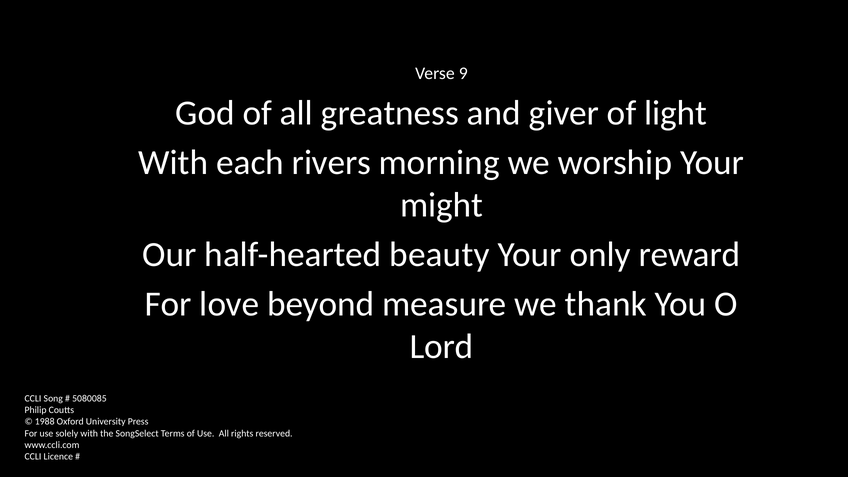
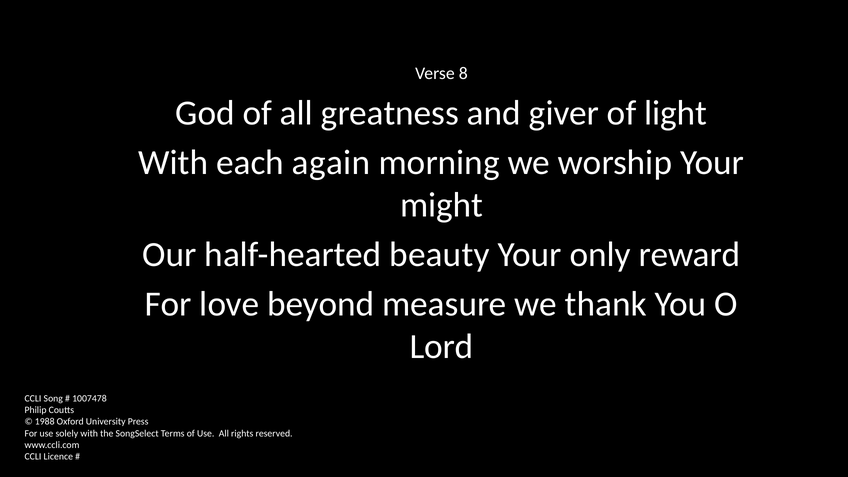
9: 9 -> 8 (463, 73)
rivers: rivers -> again (331, 163)
5080085: 5080085 -> 1007478 (89, 398)
